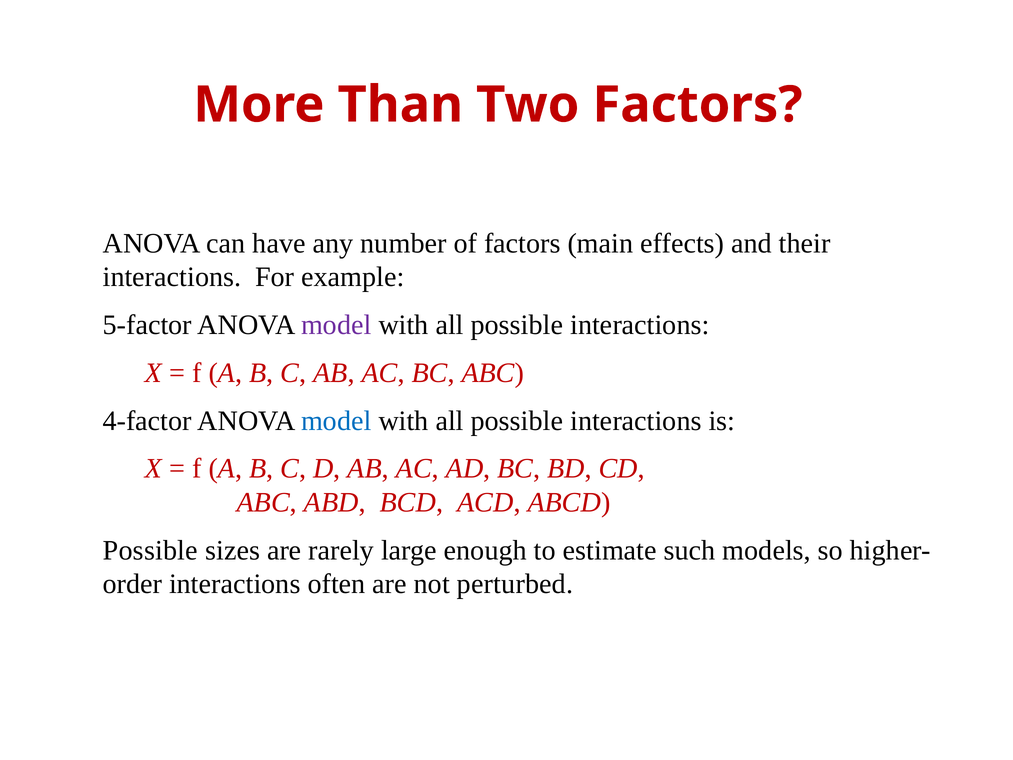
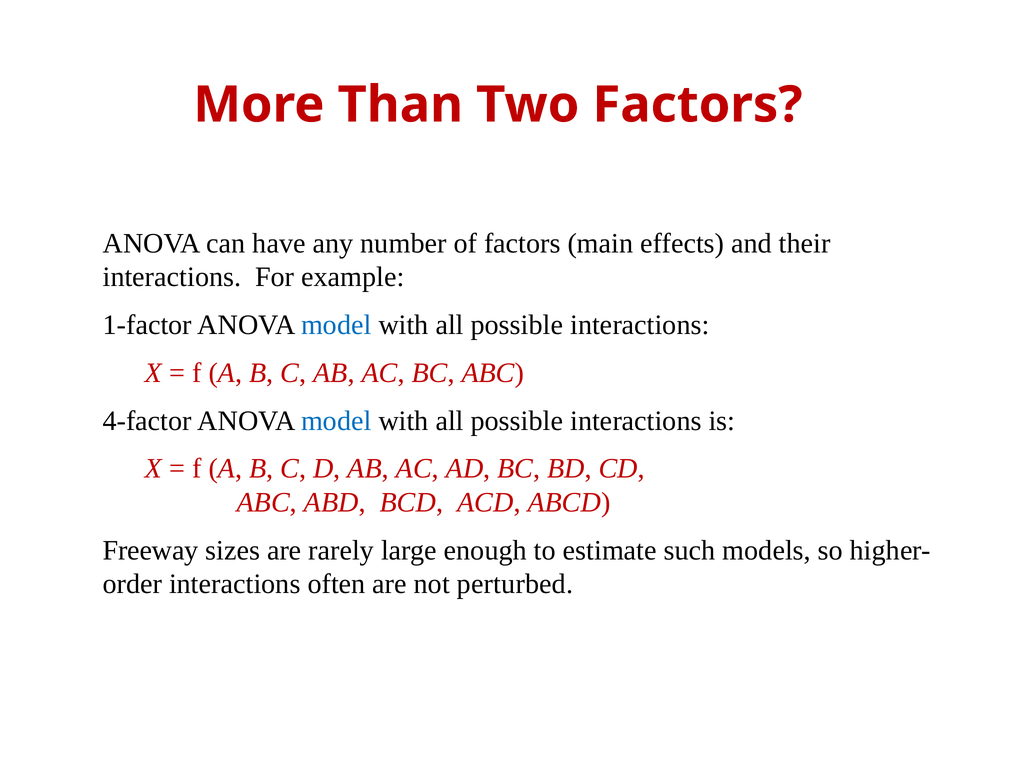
5-factor: 5-factor -> 1-factor (147, 325)
model colour: purple -> blue (336, 325)
Possible: Possible -> Freeway (151, 550)
